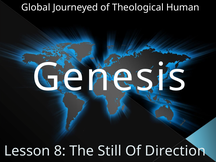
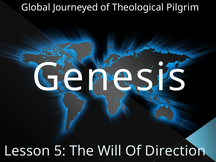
Human: Human -> Pilgrim (183, 7)
8: 8 -> 5 (60, 151)
Still: Still -> Will (110, 151)
